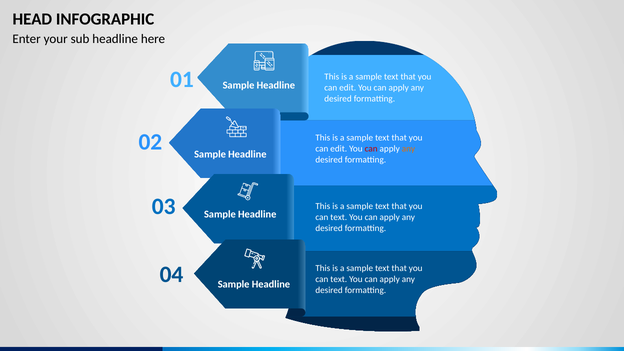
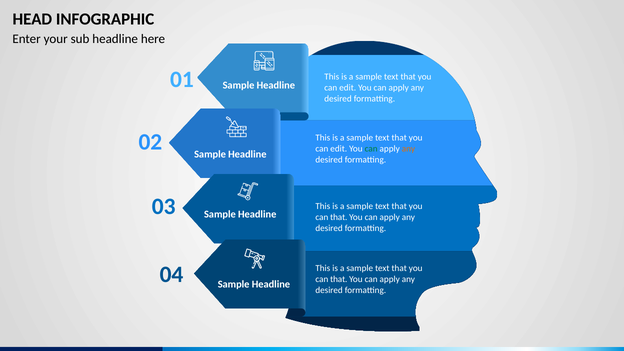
can colour: red -> green (371, 149)
text: text -> that (339, 217)
text: text -> that (339, 279)
